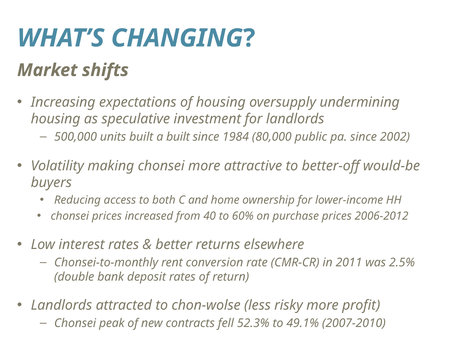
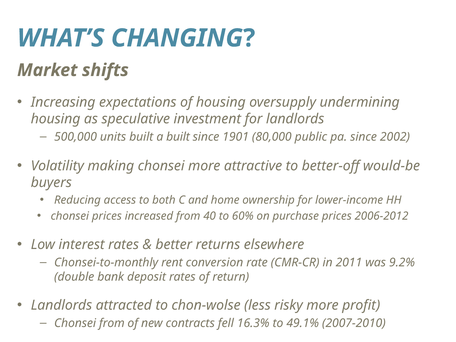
1984: 1984 -> 1901 (236, 137)
2.5%: 2.5% -> 9.2% (402, 263)
Chonsei peak: peak -> from (112, 323)
52.3%: 52.3% -> 16.3% (253, 323)
